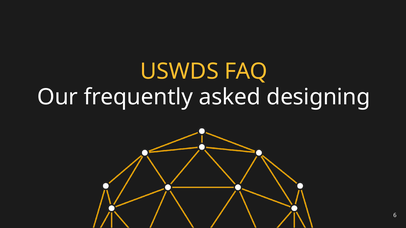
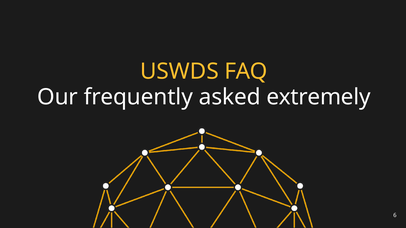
designing: designing -> extremely (319, 97)
